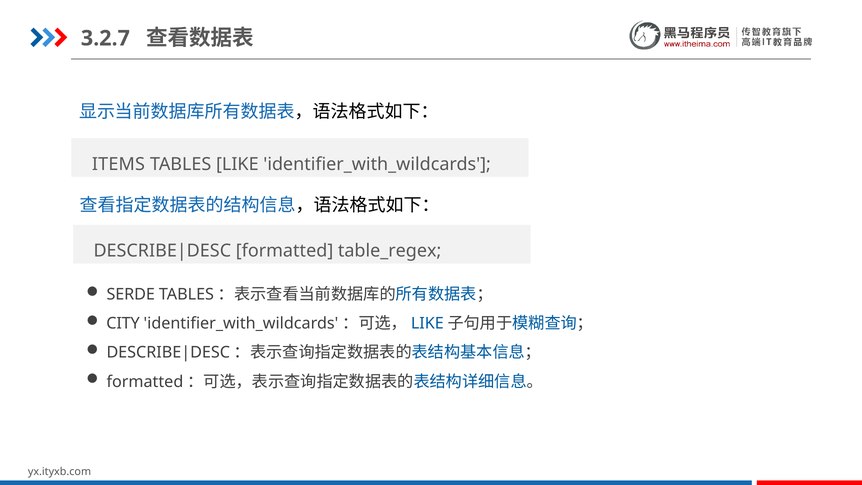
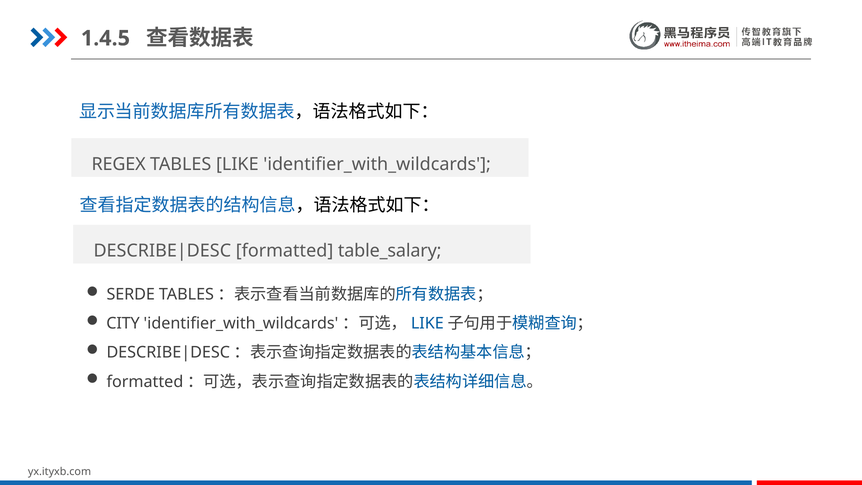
3.2.7: 3.2.7 -> 1.4.5 (105, 38)
ITEMS: ITEMS -> REGEX (119, 164)
table_regex: table_regex -> table_salary (390, 251)
